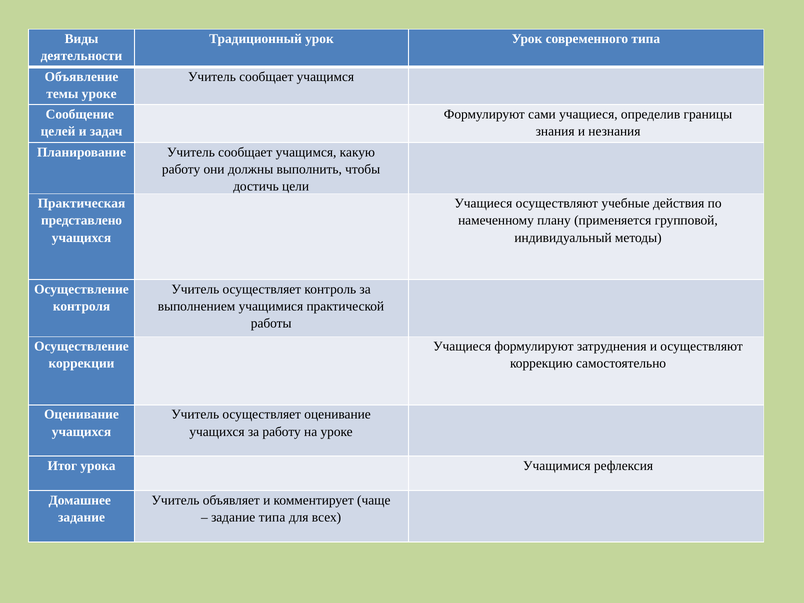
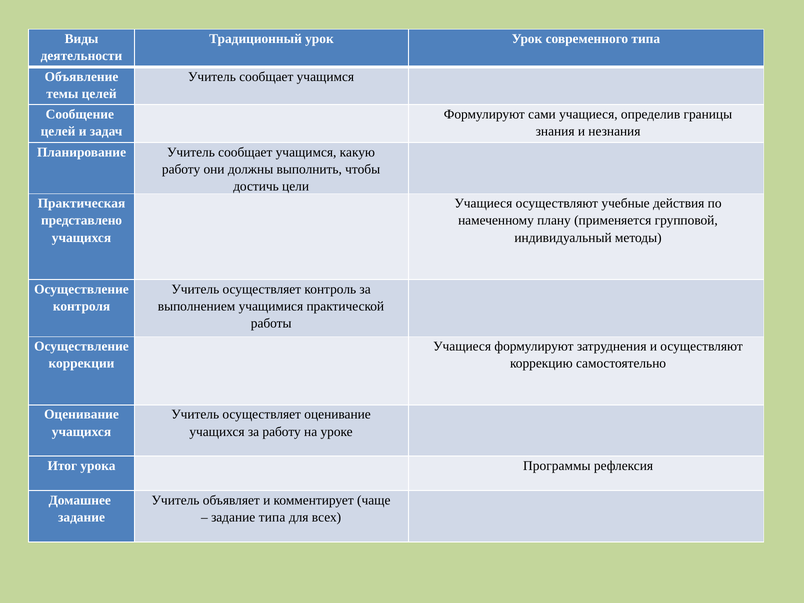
темы уроке: уроке -> целей (99, 94)
урока Учащимися: Учащимися -> Программы (557, 466)
